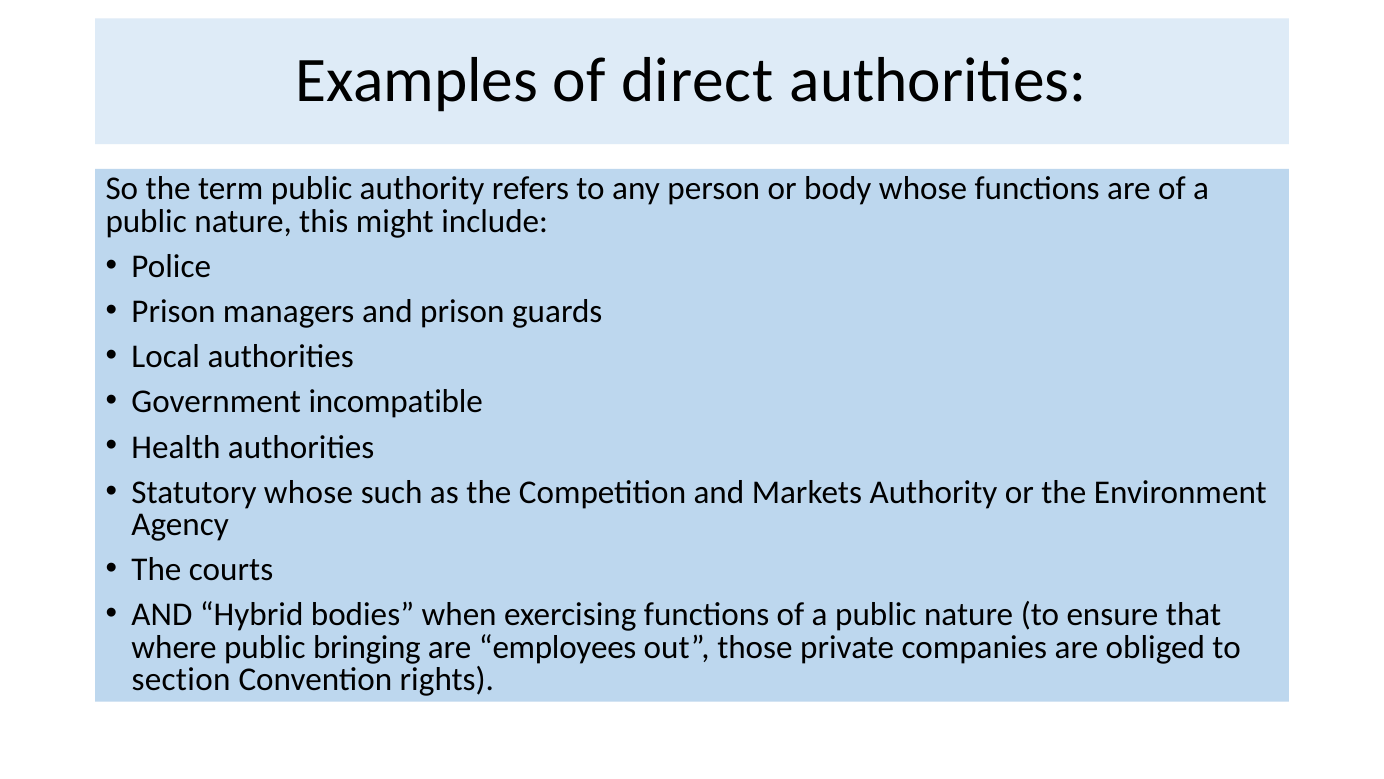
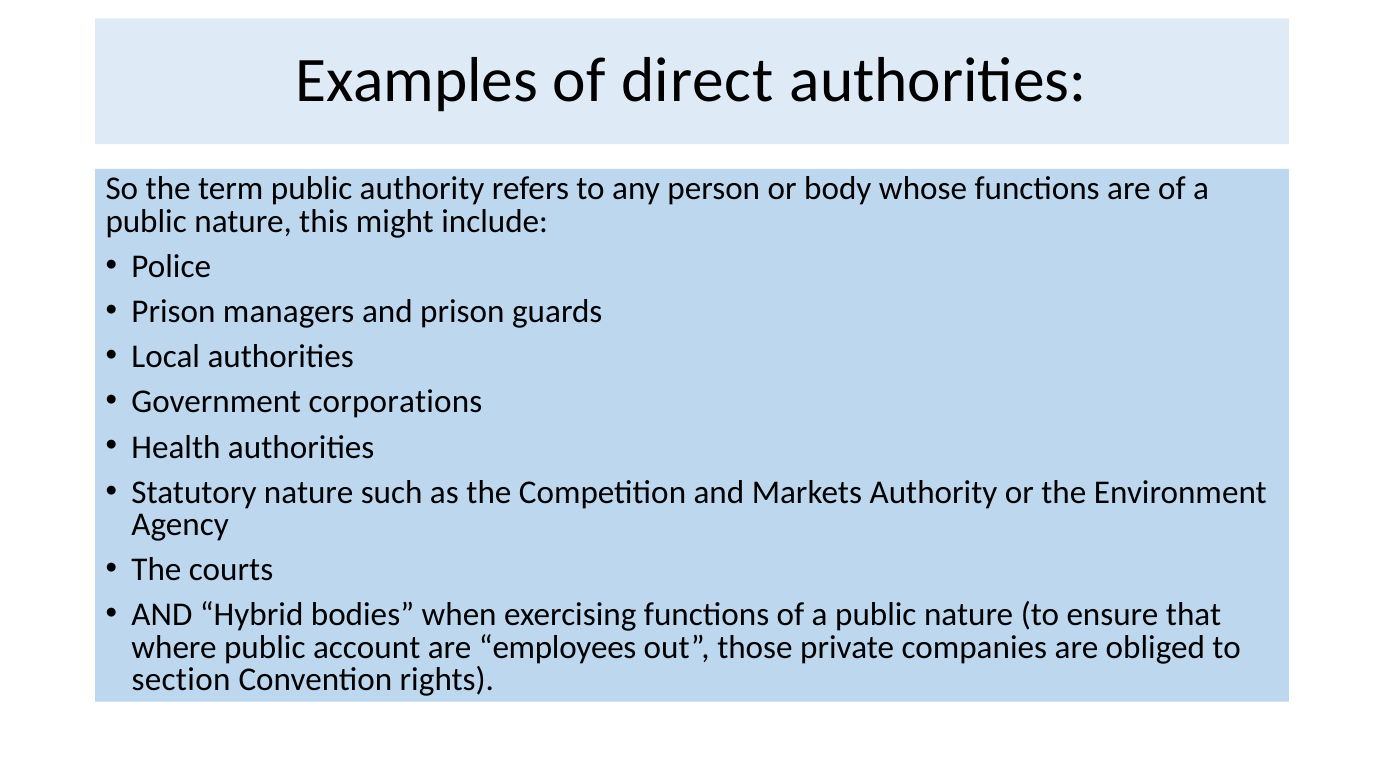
incompatible: incompatible -> corporations (395, 402)
Statutory whose: whose -> nature (309, 492)
bringing: bringing -> account (367, 647)
